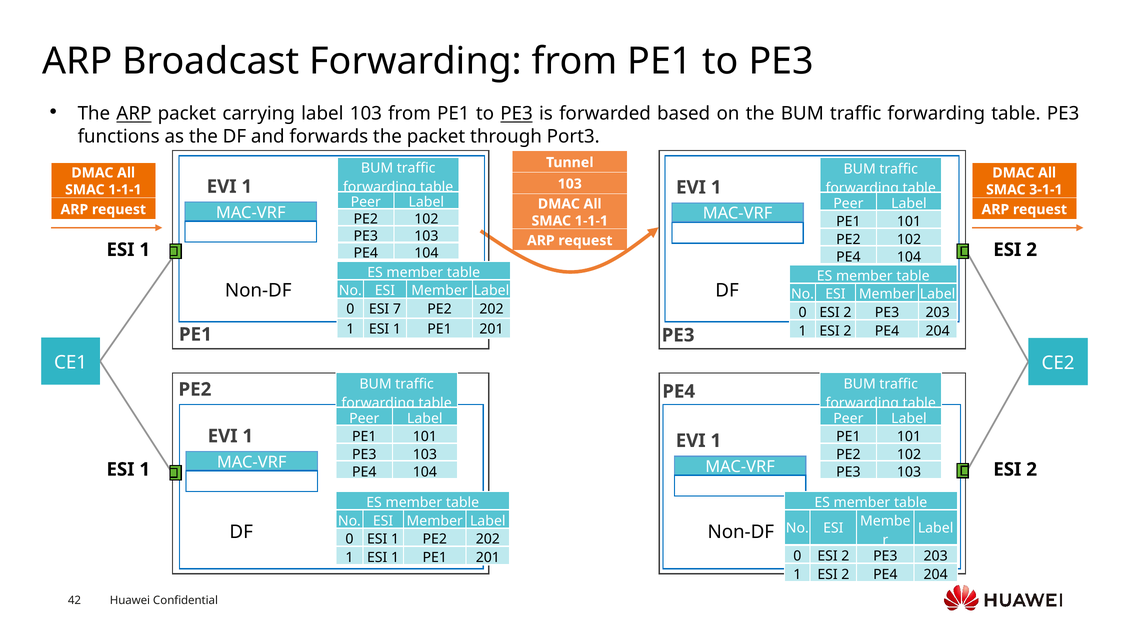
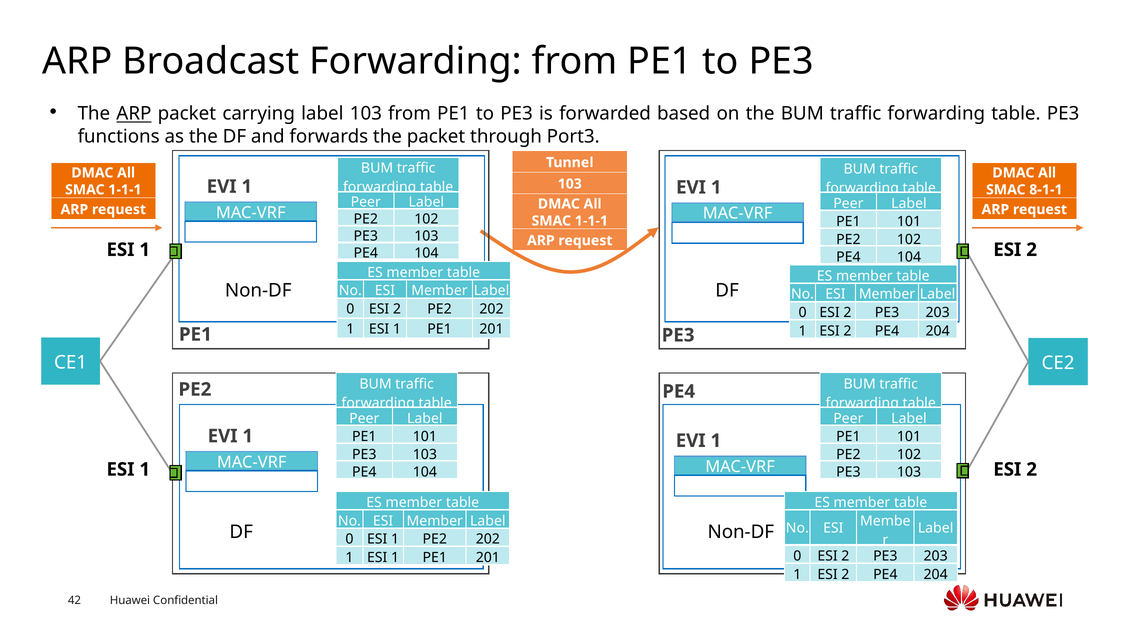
PE3 underline: present -> none (517, 114)
3-1-1: 3-1-1 -> 8-1-1 (1046, 190)
7: 7 -> 2 (397, 309)
